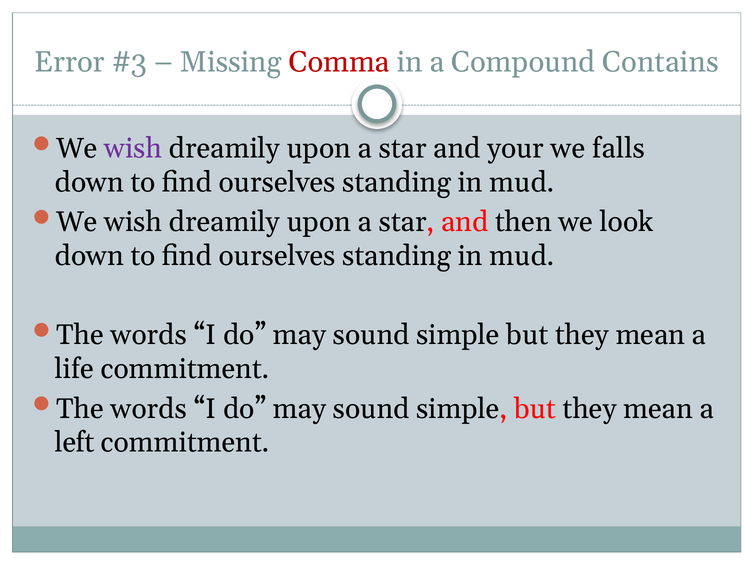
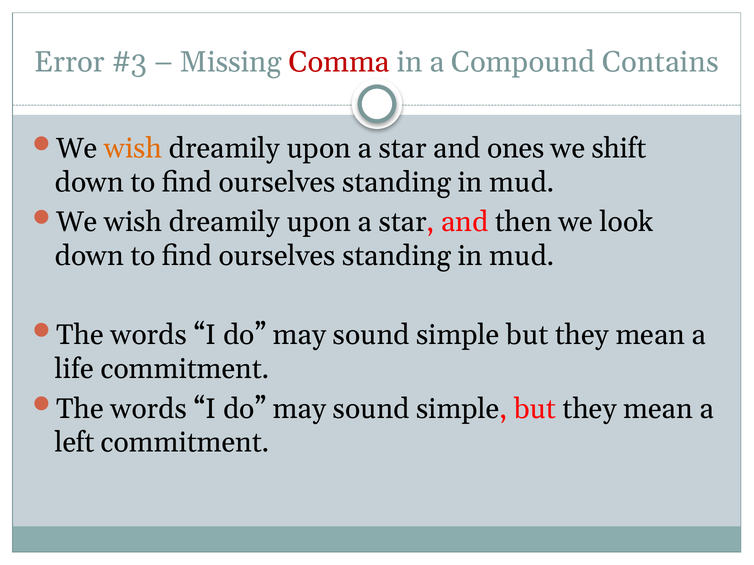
wish colour: purple -> orange (133, 149)
your: your -> ones (516, 149)
falls: falls -> shift (619, 149)
